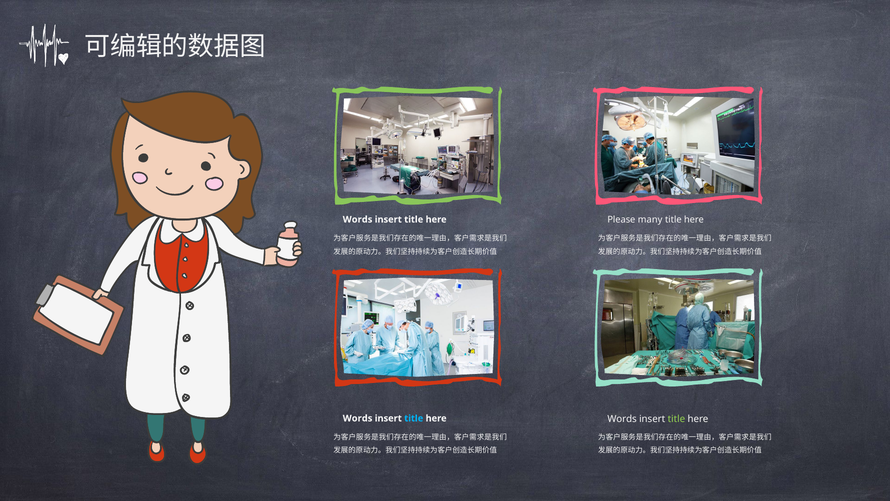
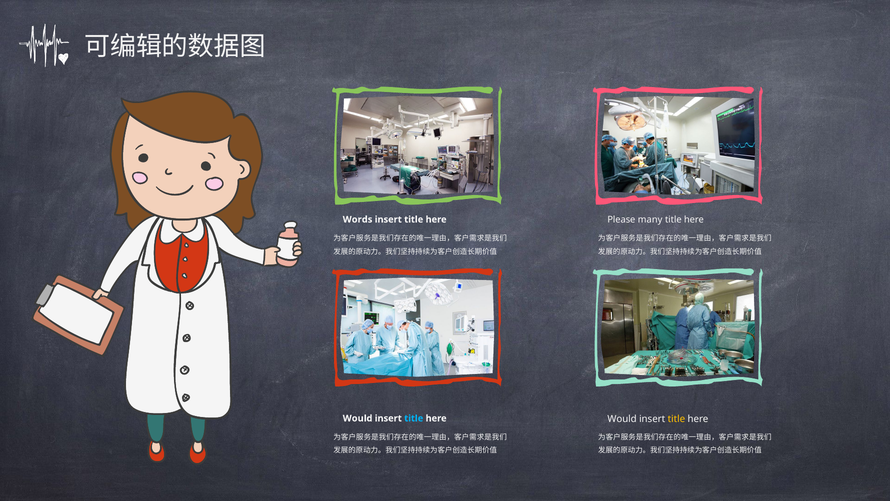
Words: Words -> Would (622, 419)
title colour: light green -> yellow (676, 419)
Words: Words -> Would (358, 418)
